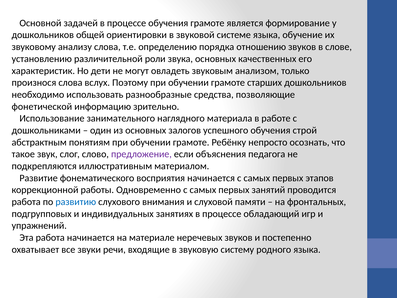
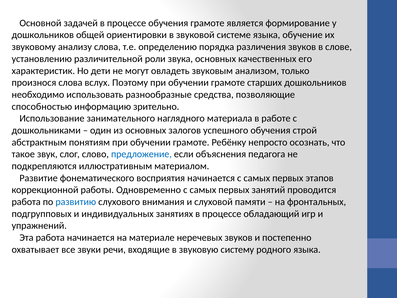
отношению: отношению -> различения (261, 47)
фонетической: фонетической -> способностью (42, 106)
предложение colour: purple -> blue (141, 154)
